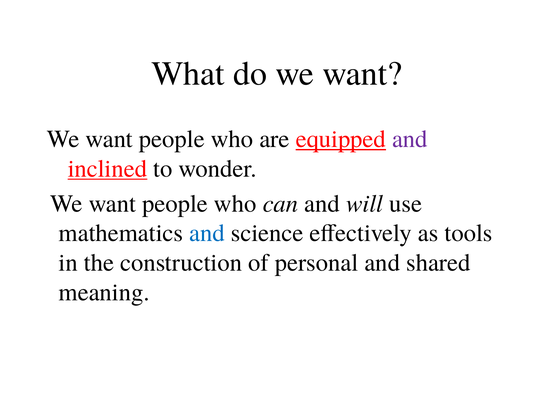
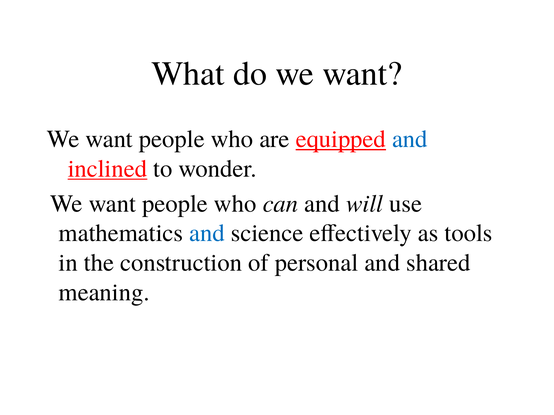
and colour: purple -> blue (410, 139)
